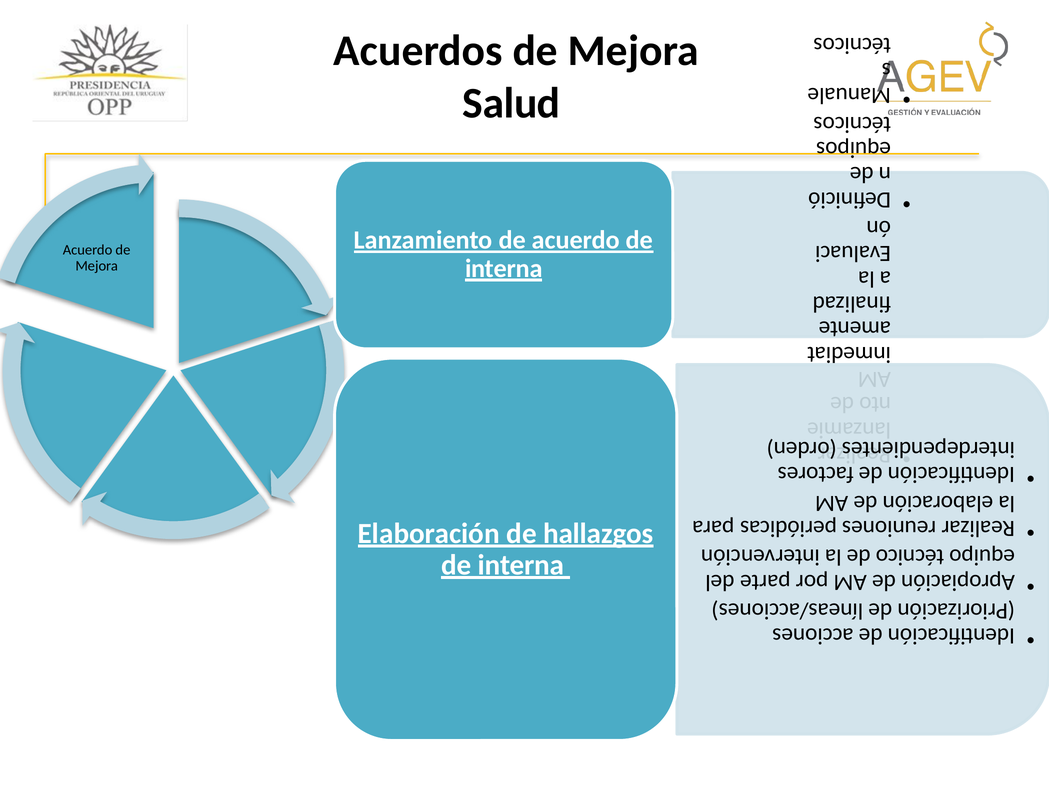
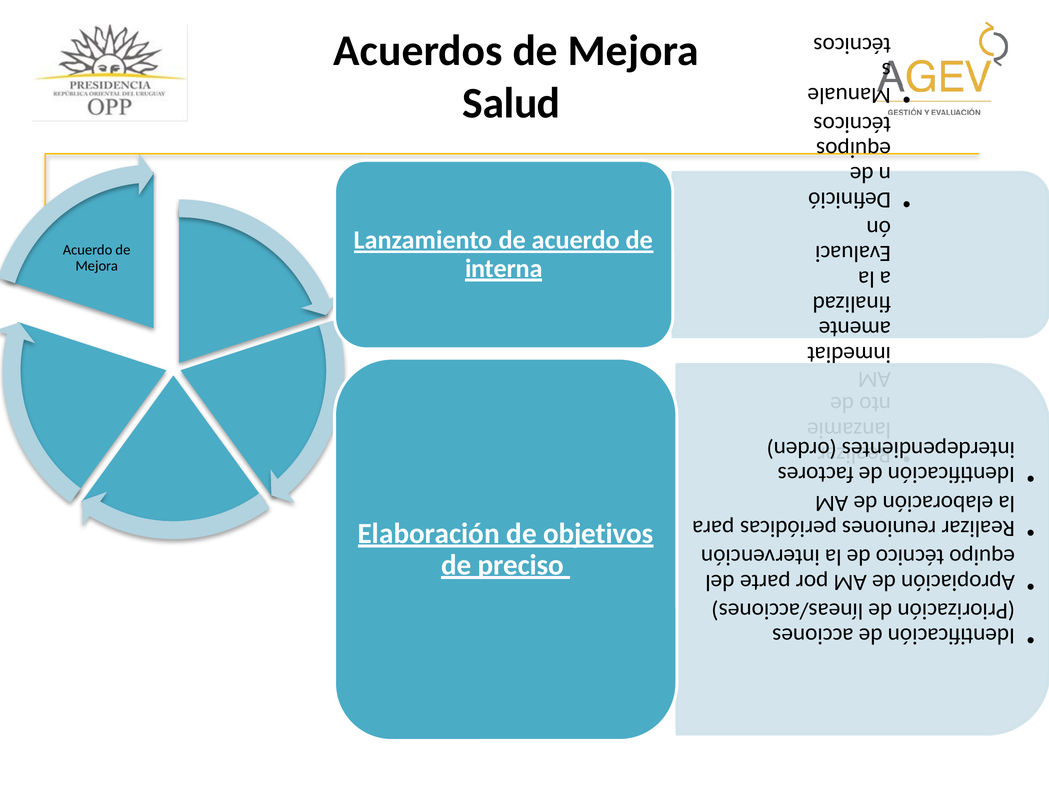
hallazgos: hallazgos -> objetivos (598, 533)
interna: interna -> preciso (521, 565)
